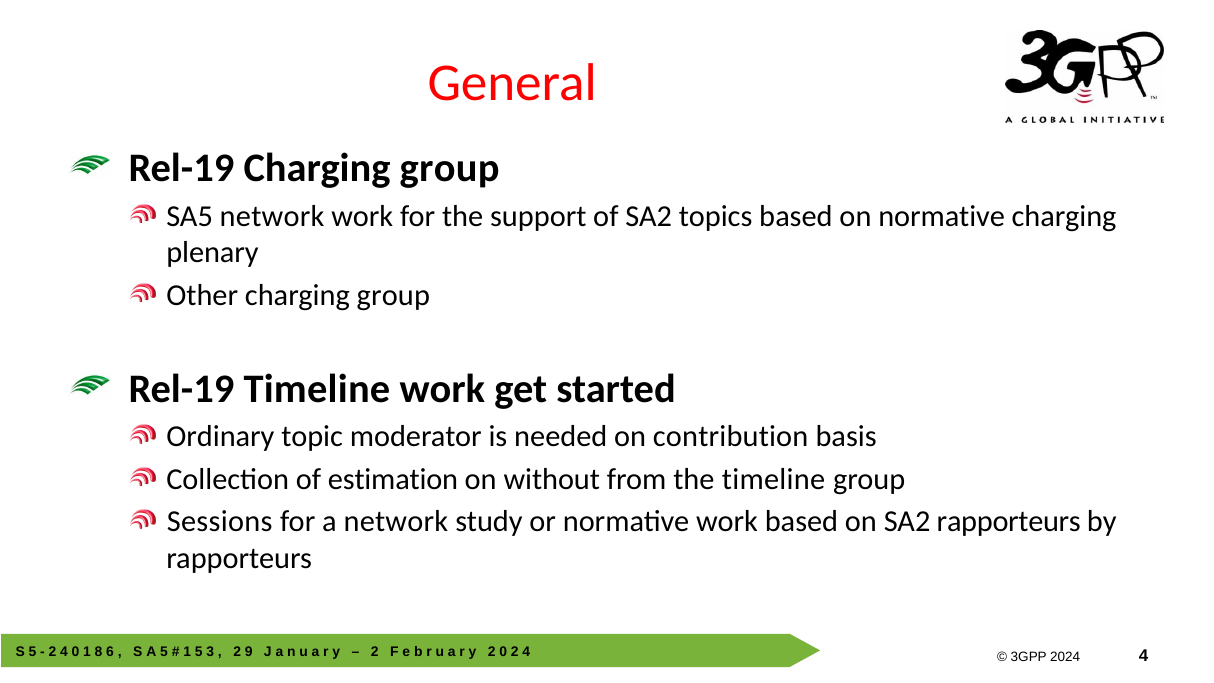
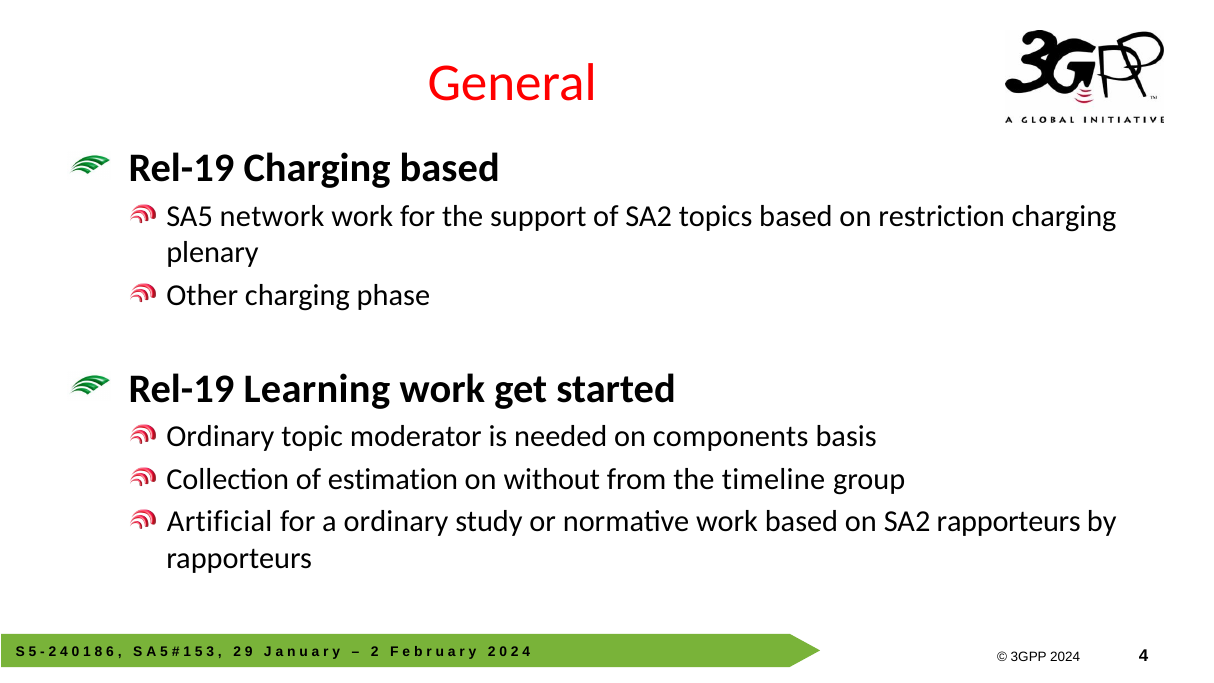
Rel-19 Charging group: group -> based (450, 168)
on normative: normative -> restriction (942, 216)
Other charging group: group -> phase (393, 295)
Rel-19 Timeline: Timeline -> Learning (317, 389)
contribution: contribution -> components (731, 437)
Sessions: Sessions -> Artificial (220, 522)
a network: network -> ordinary (396, 522)
